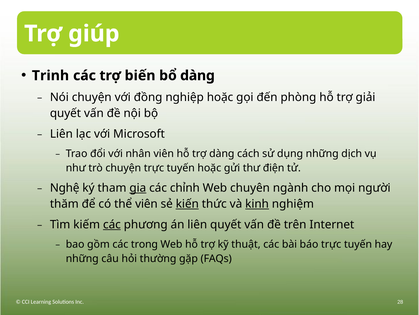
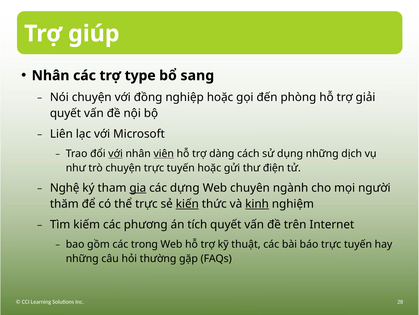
Trinh: Trinh -> Nhân (51, 75)
biến: biến -> type (140, 75)
bổ dàng: dàng -> sang (197, 75)
với underline: none -> present (116, 153)
viên underline: none -> present (164, 153)
chỉnh: chỉnh -> dựng (185, 188)
thể viên: viên -> trực (146, 203)
các underline: present -> none (112, 224)
án liên: liên -> tích (197, 224)
